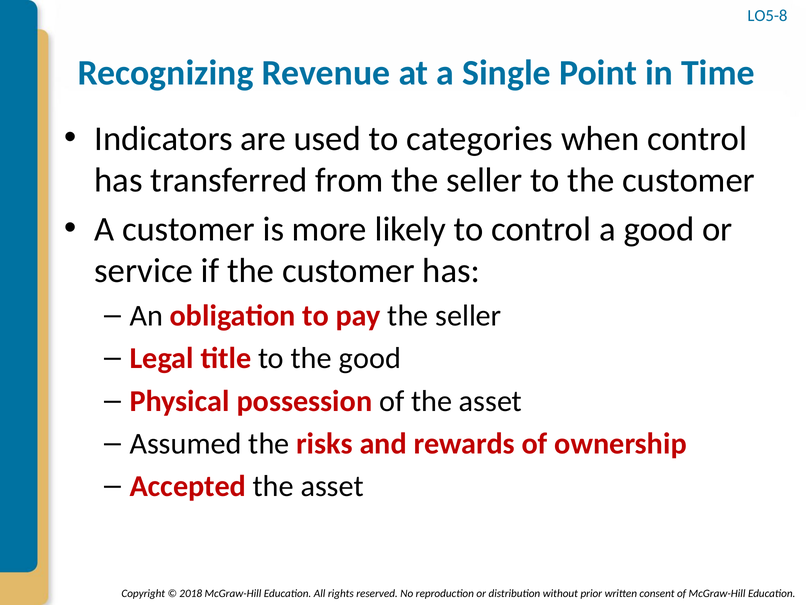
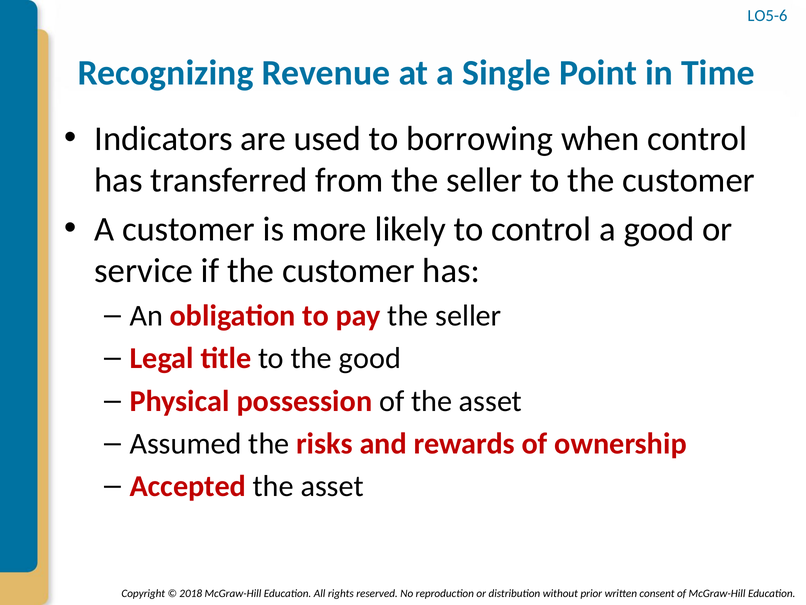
LO5-8: LO5-8 -> LO5-6 (767, 16)
categories: categories -> borrowing (480, 139)
